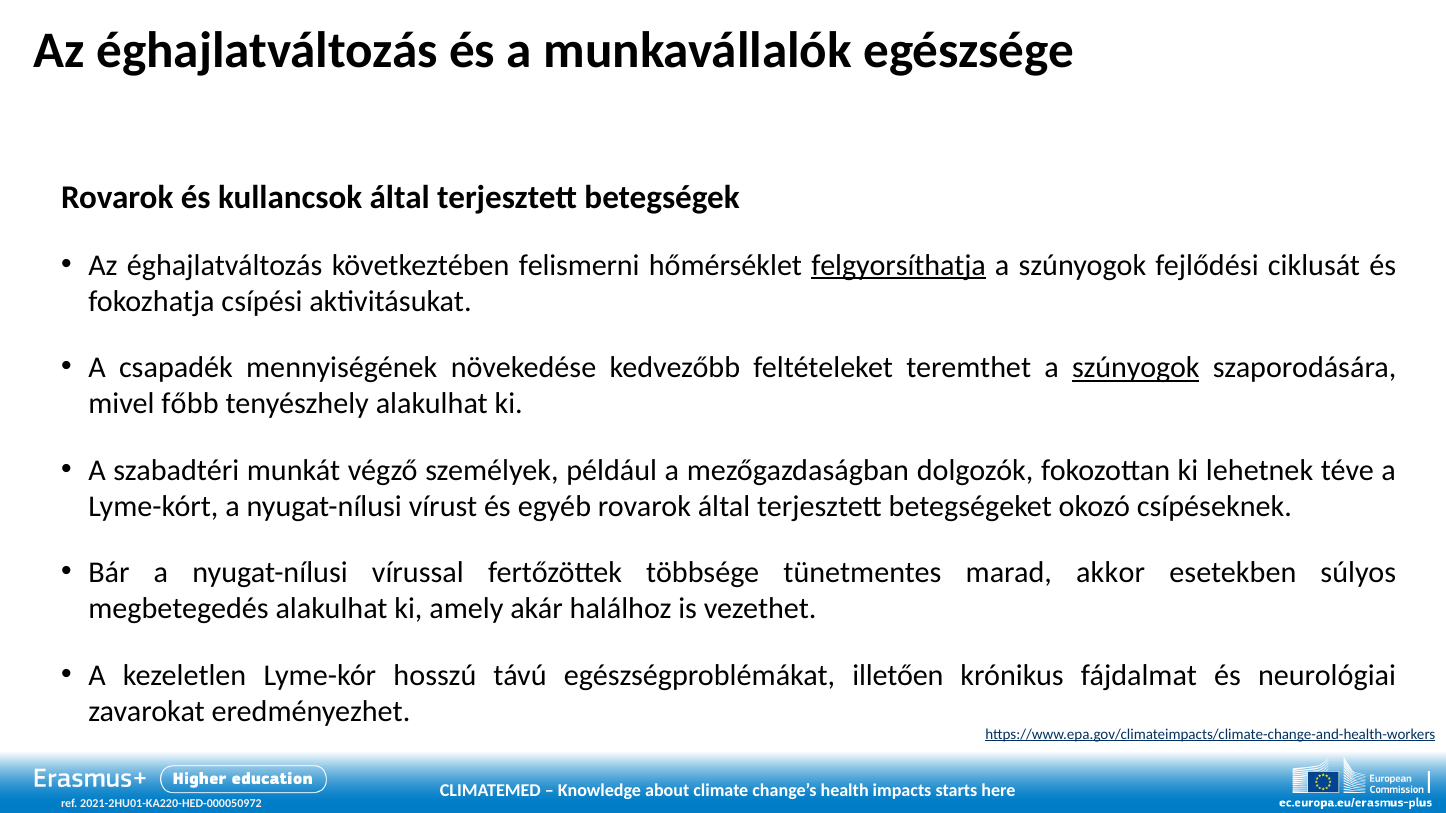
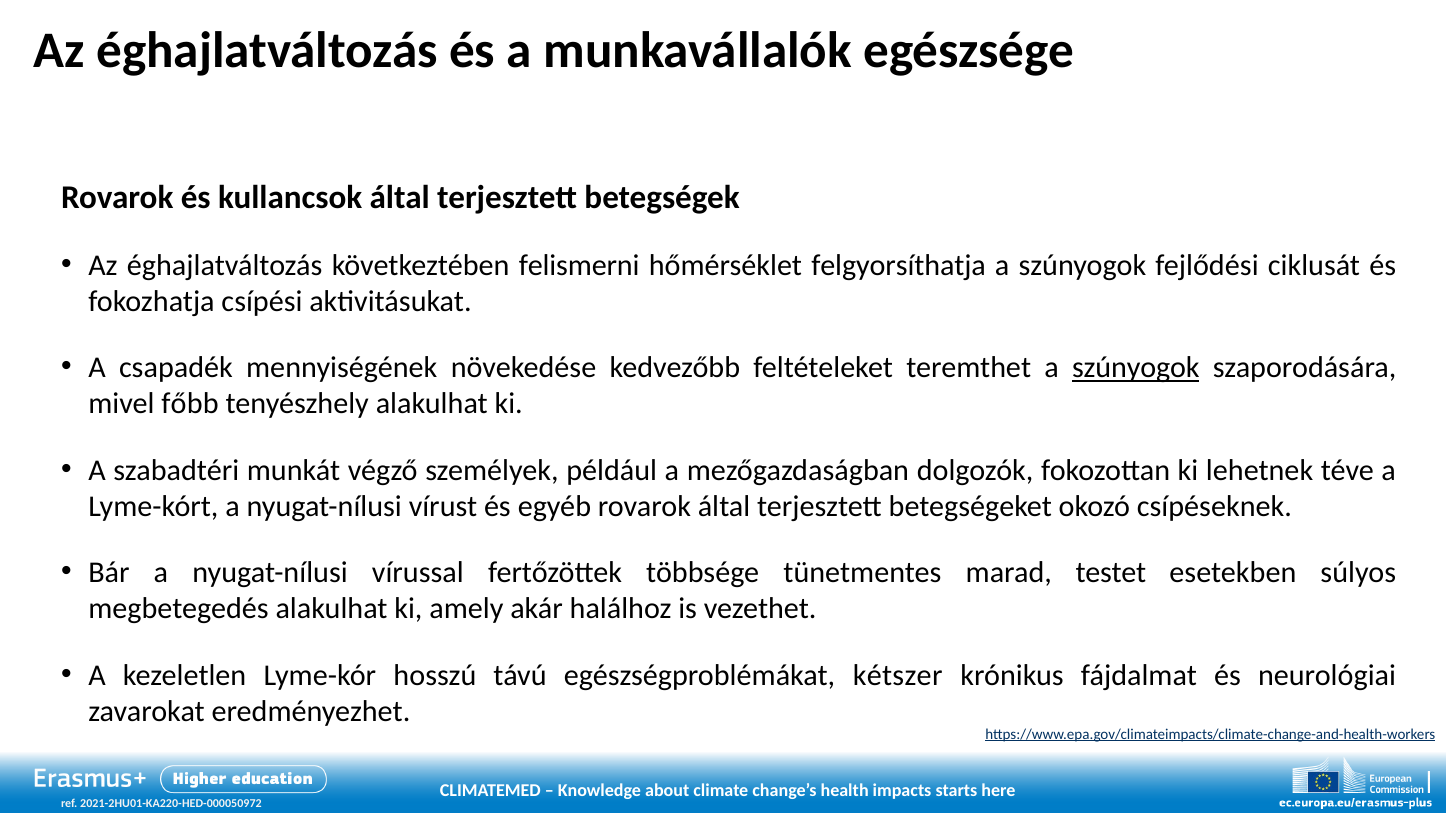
felgyorsíthatja underline: present -> none (899, 265)
akkor: akkor -> testet (1111, 573)
illetően: illetően -> kétszer (898, 676)
